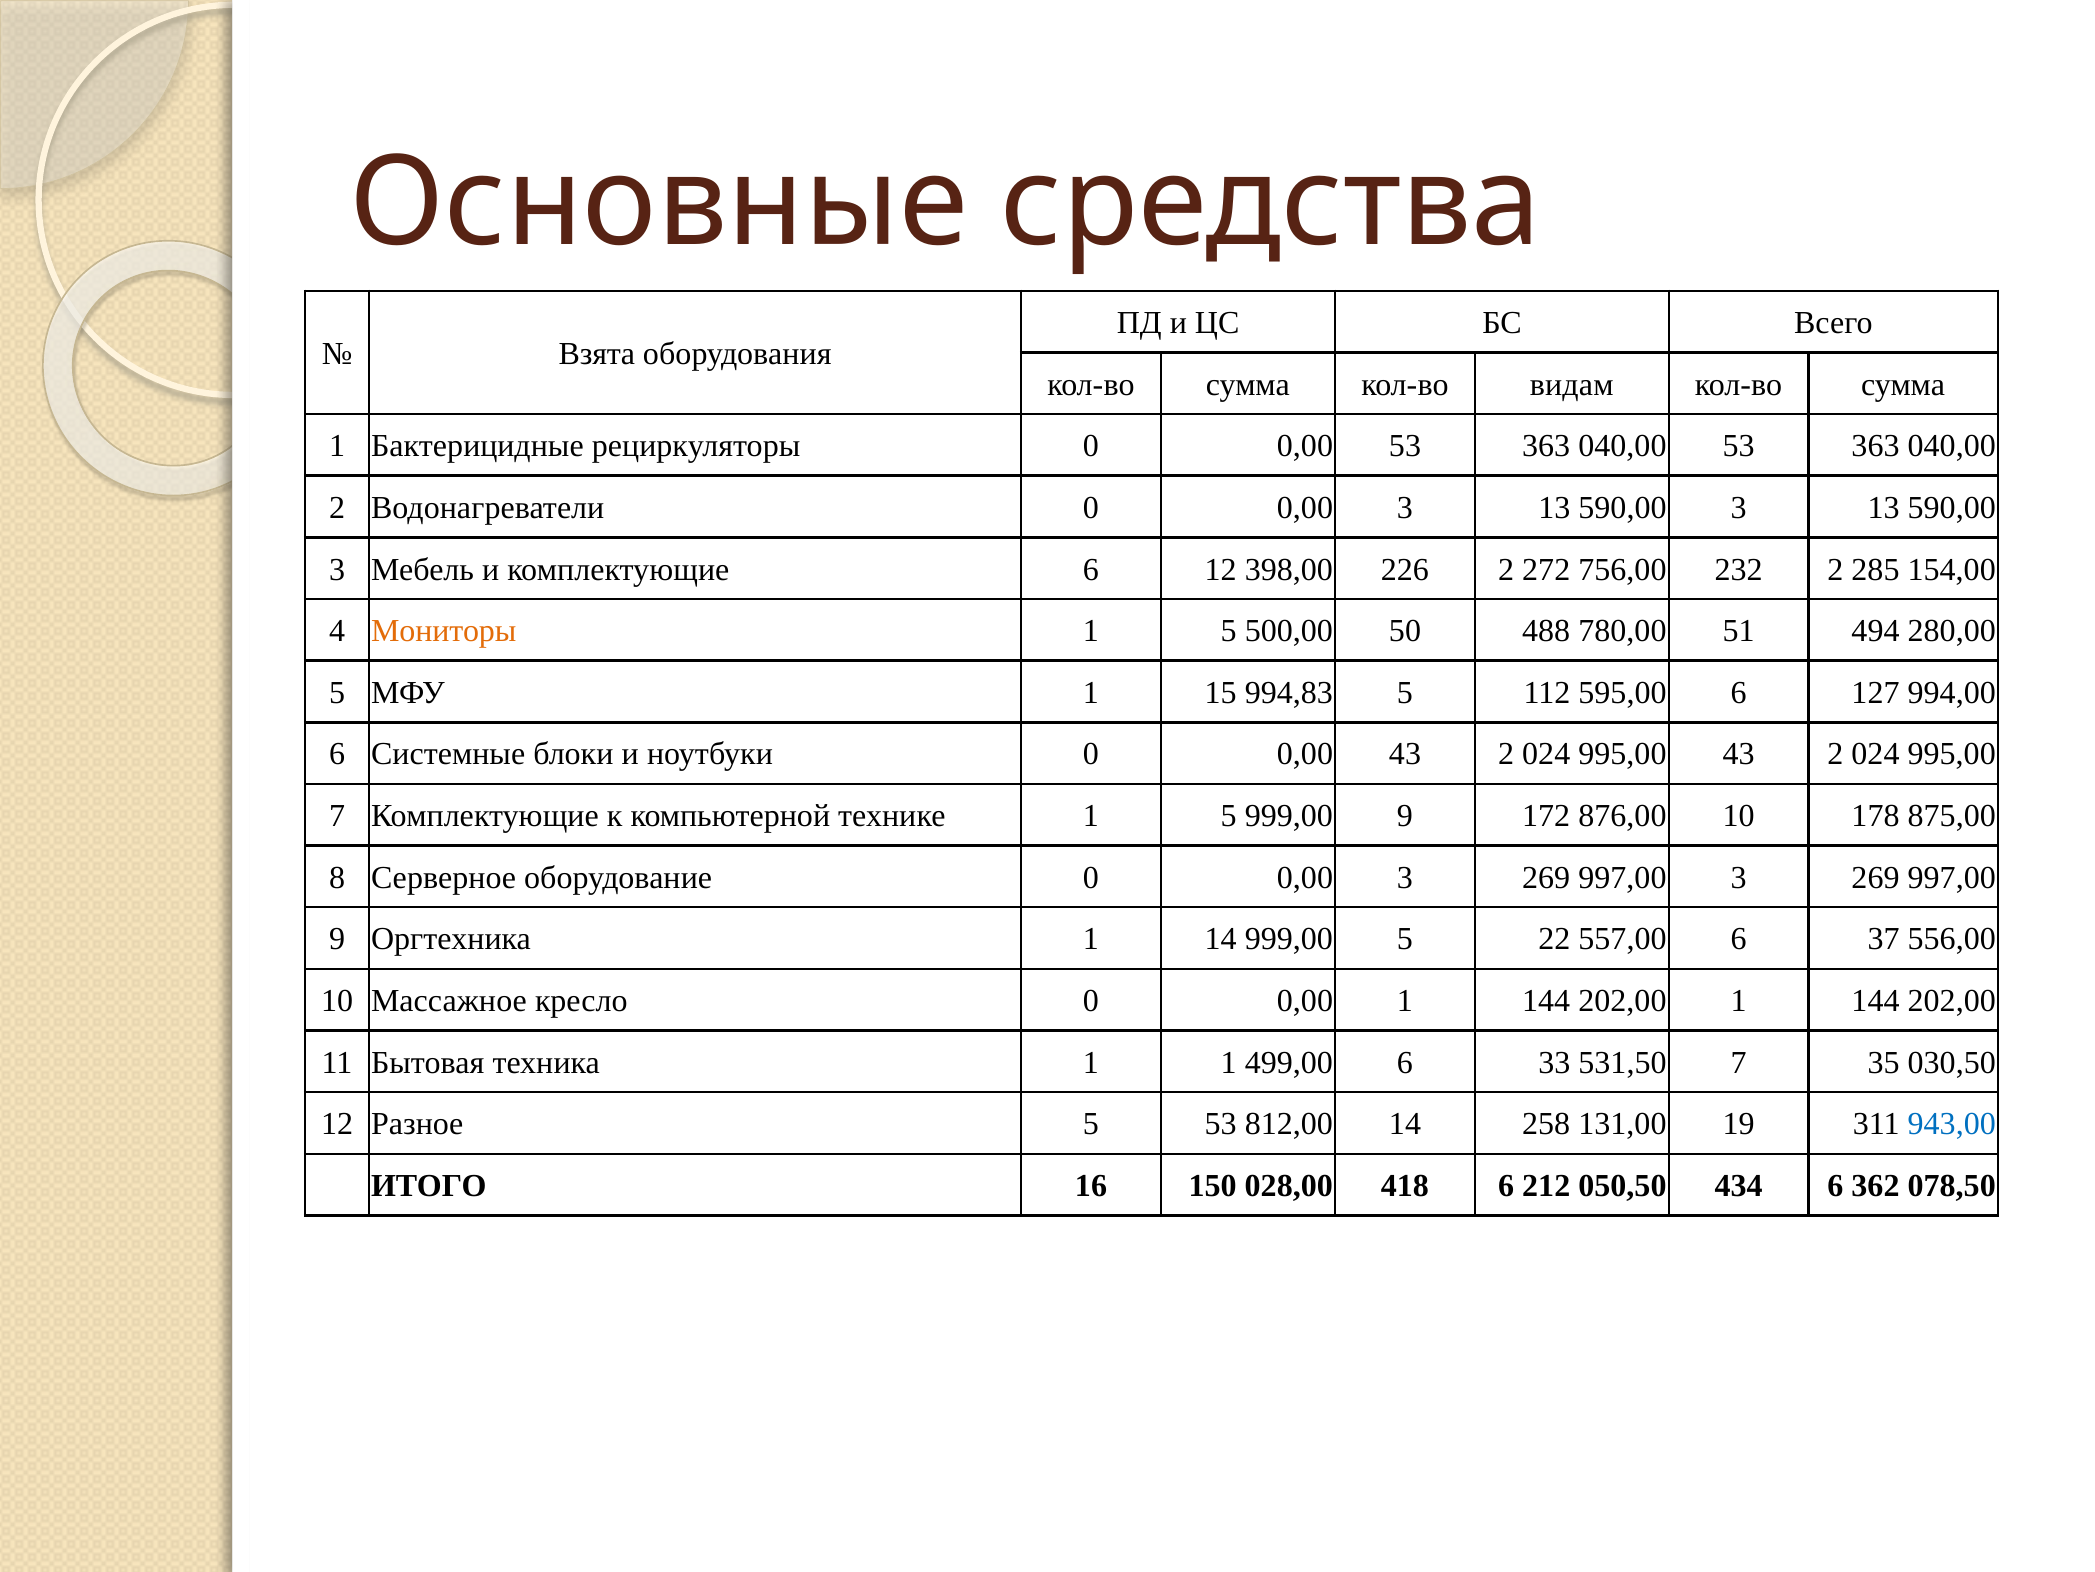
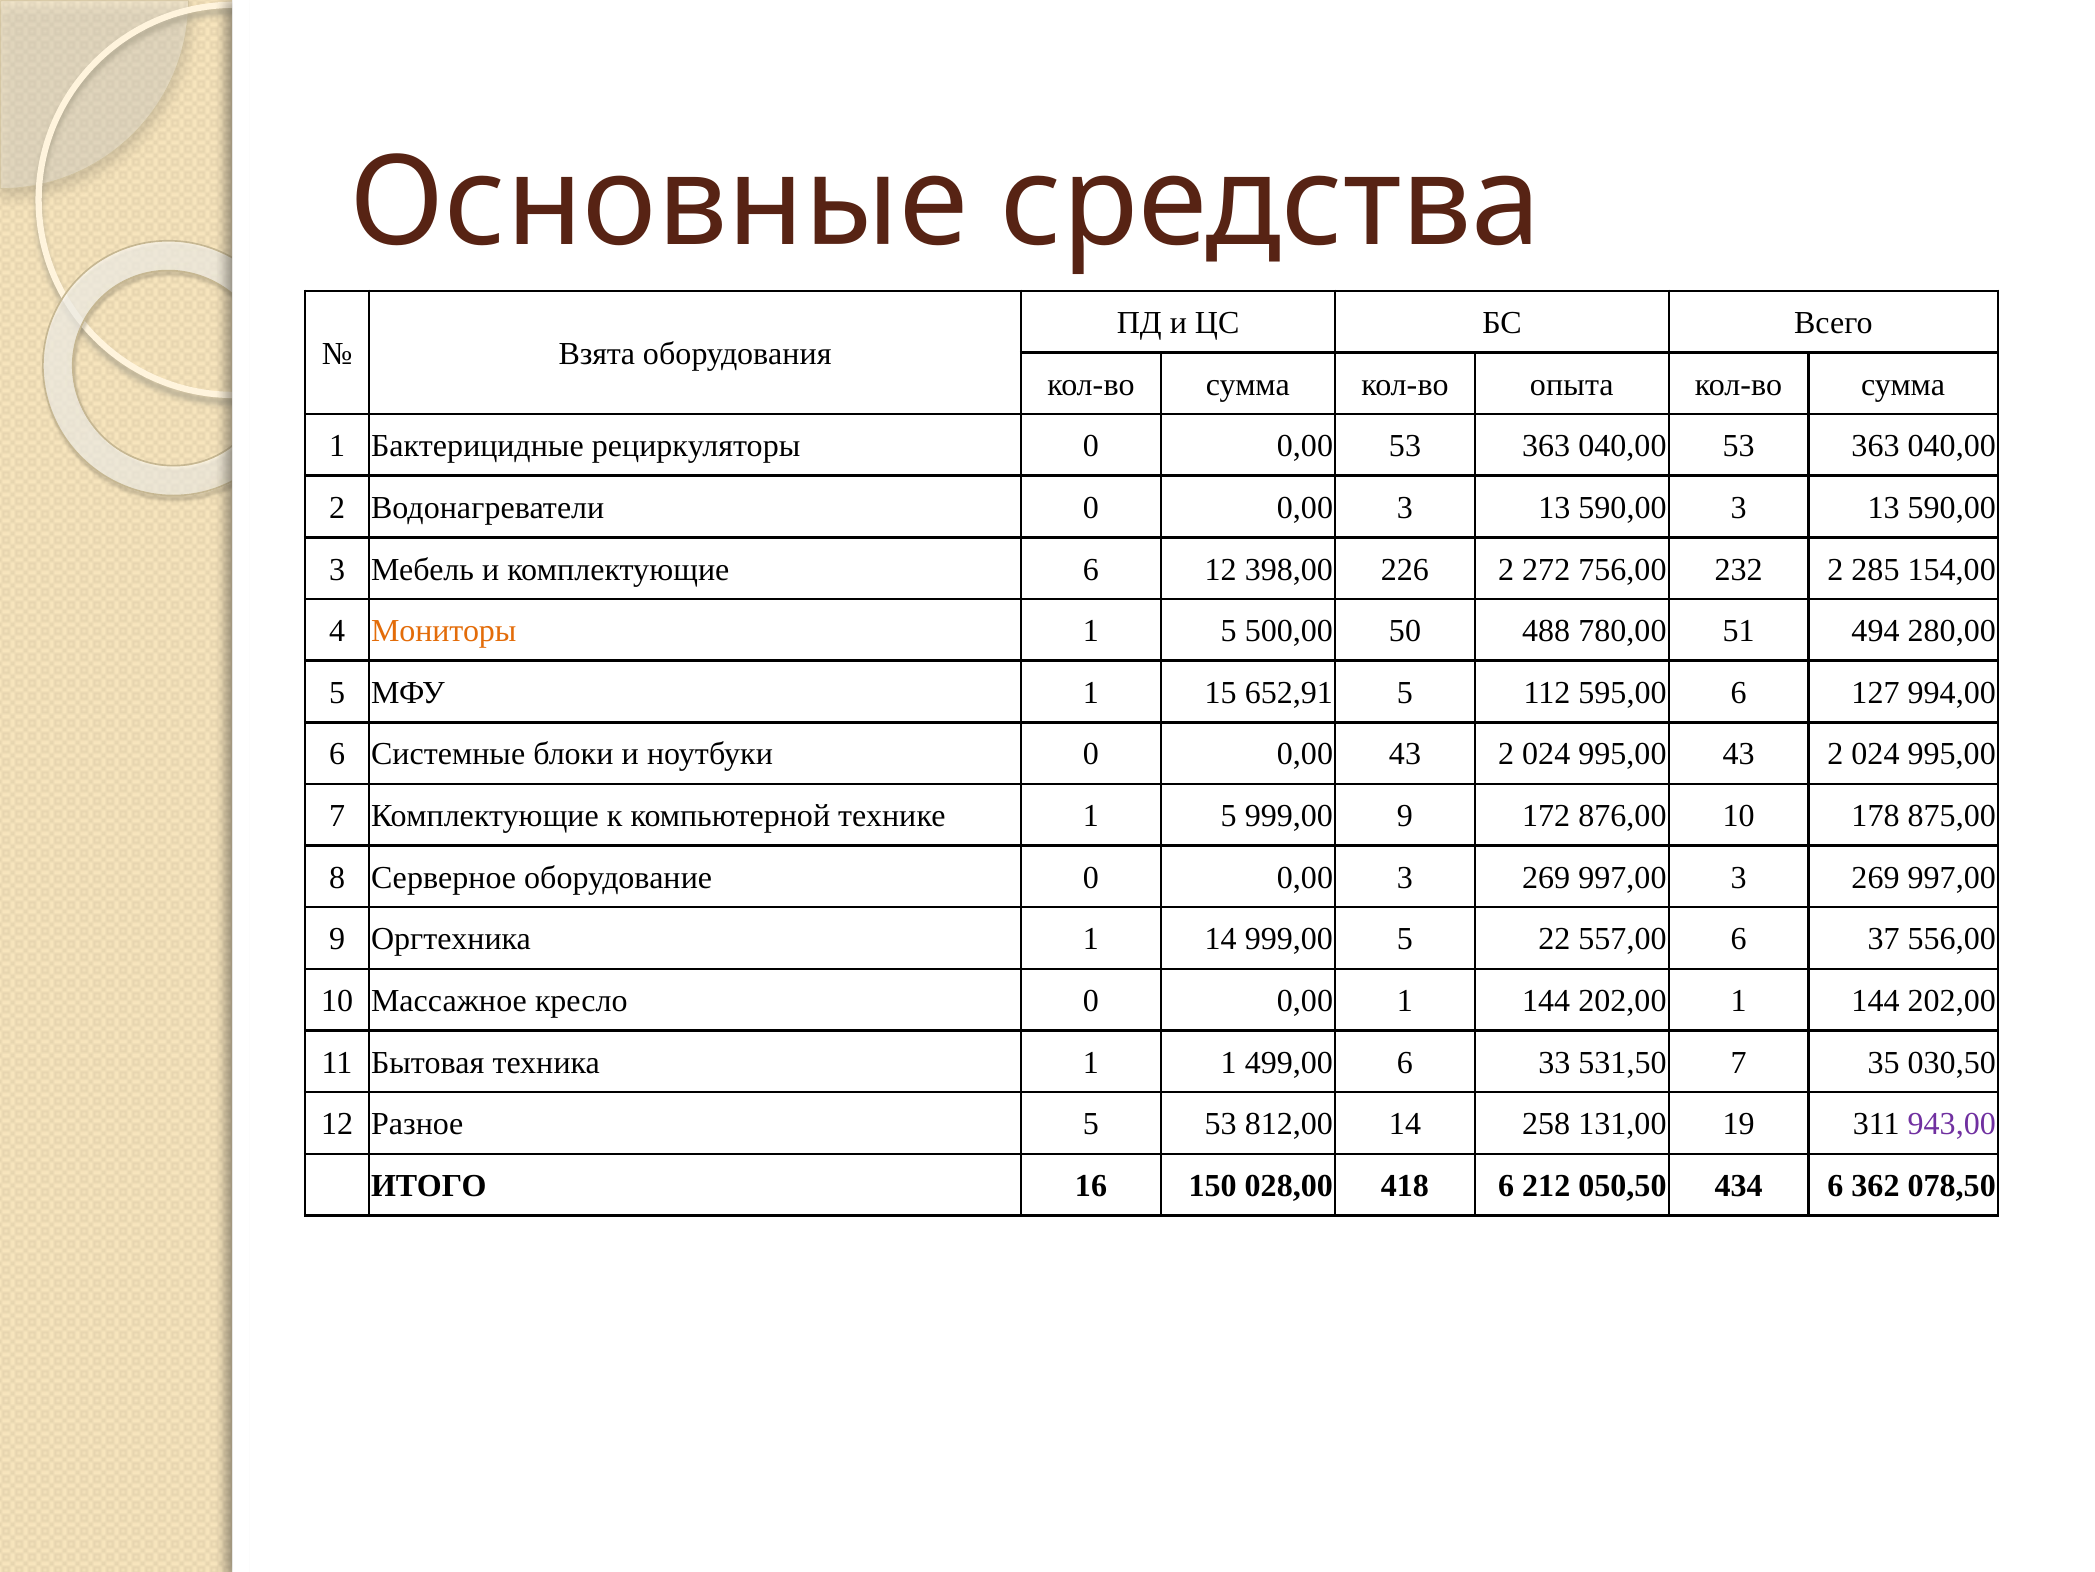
видам: видам -> опыта (1572, 384)
994,83: 994,83 -> 652,91 (1289, 692)
943,00 colour: blue -> purple (1952, 1124)
